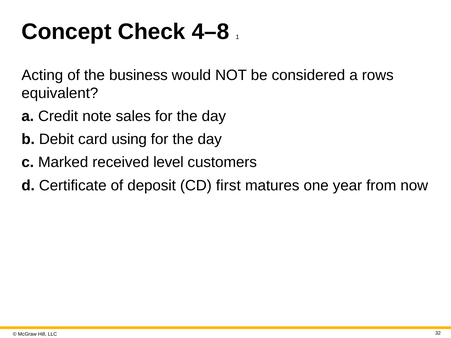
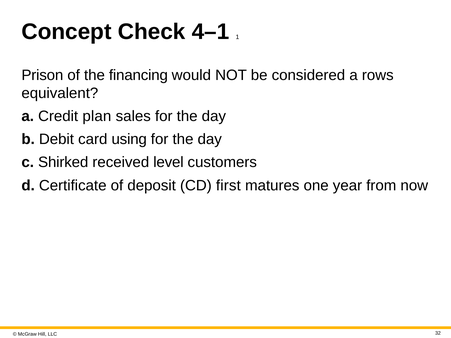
4–8: 4–8 -> 4–1 (210, 32)
Acting: Acting -> Prison (42, 75)
business: business -> financing (138, 75)
note: note -> plan (97, 116)
Marked: Marked -> Shirked (63, 162)
